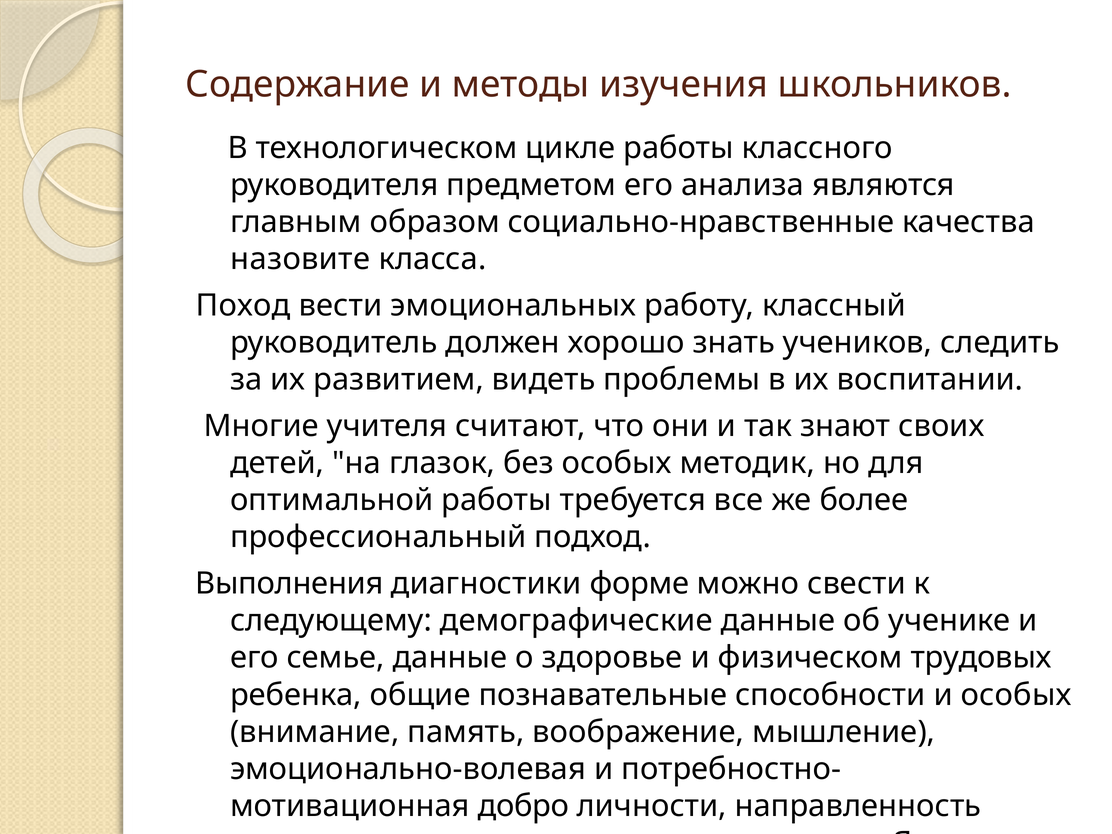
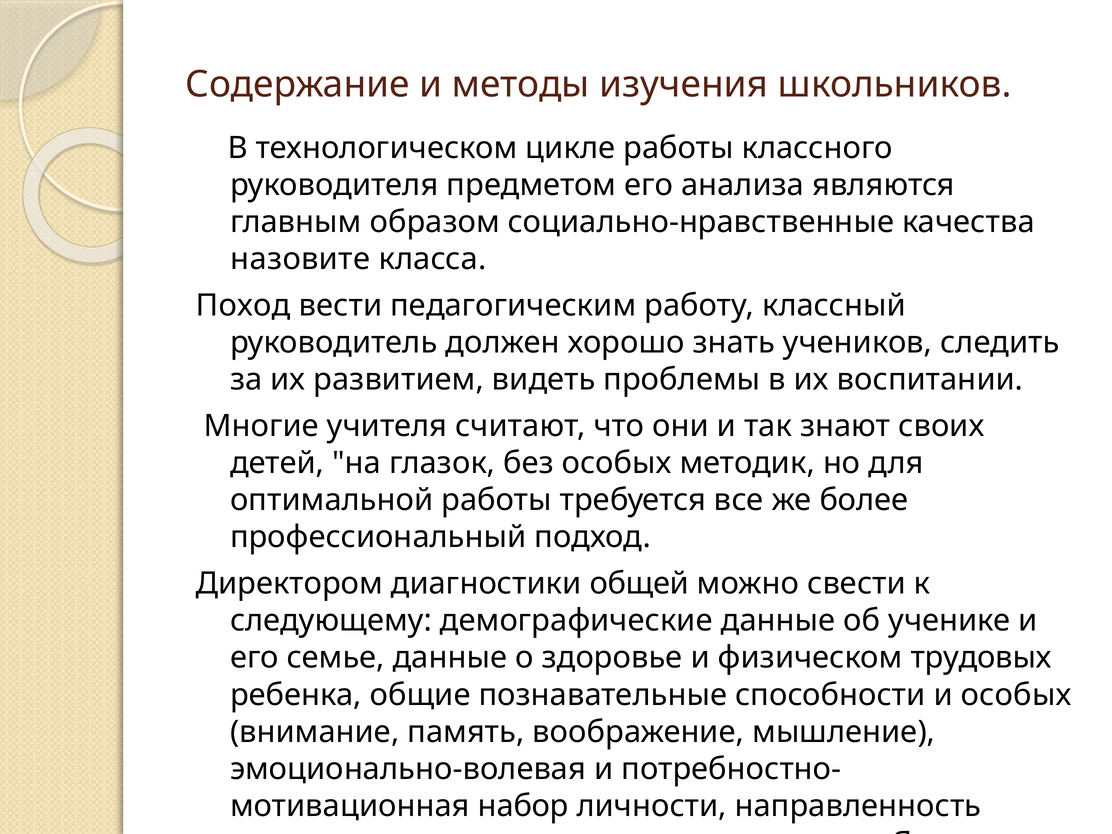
эмоциональных: эмоциональных -> педагогическим (513, 305)
Выполнения: Выполнения -> Директором (289, 584)
форме: форме -> общей (639, 584)
добро: добро -> набор (523, 806)
